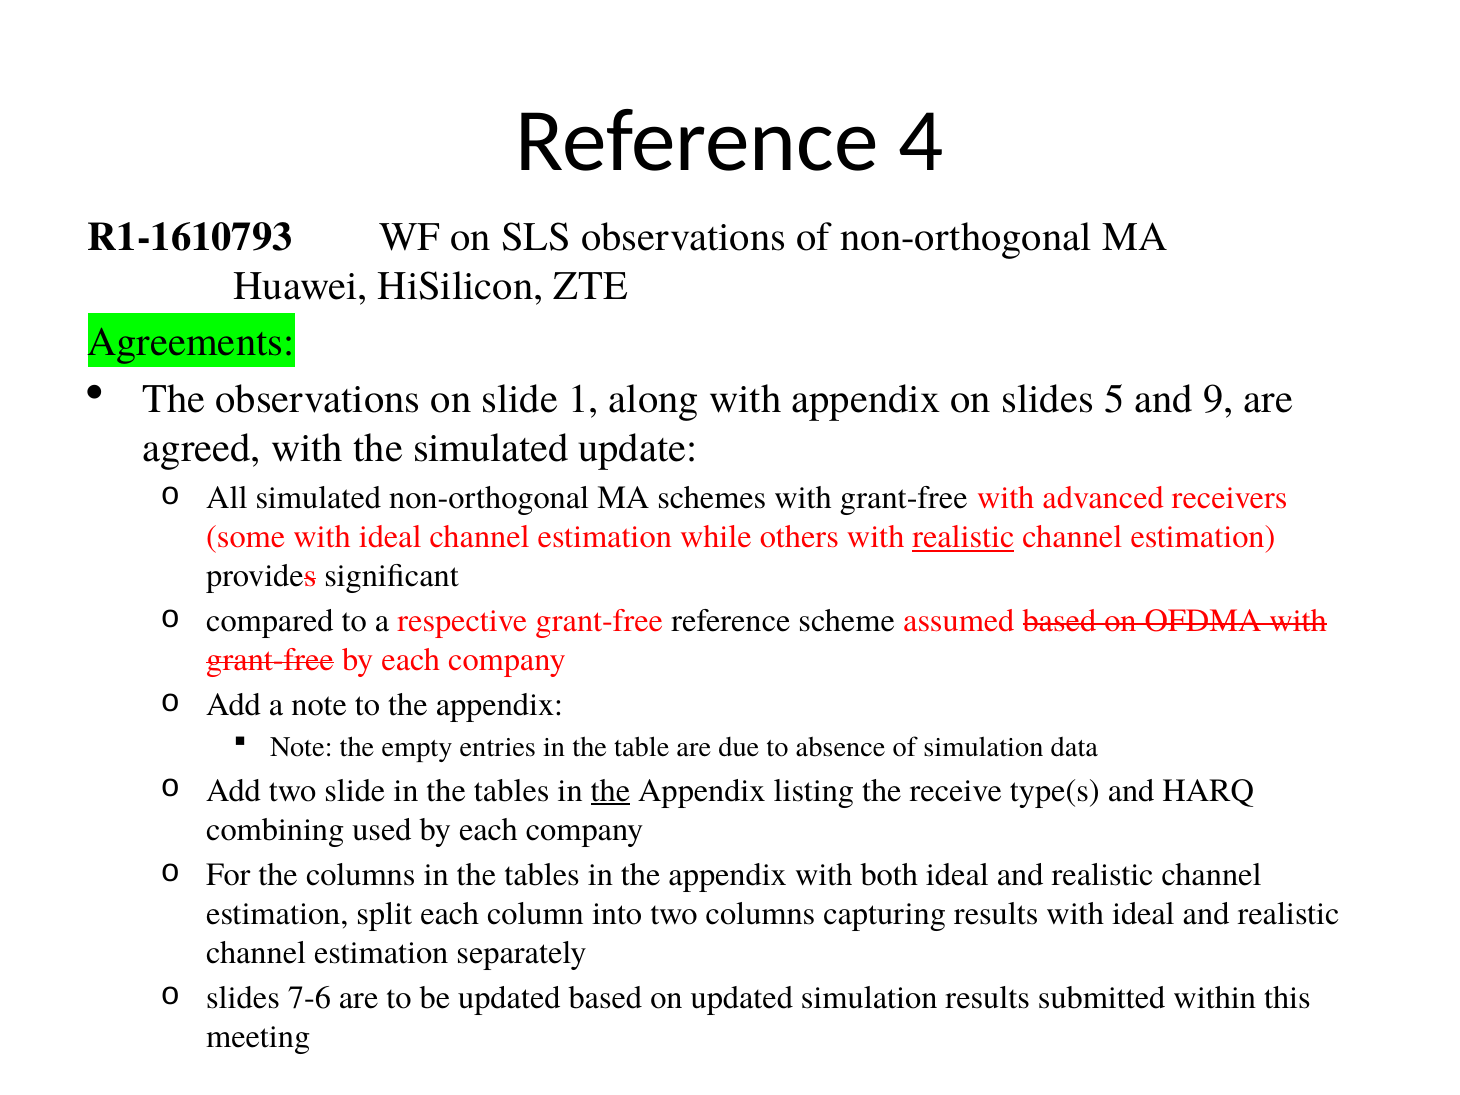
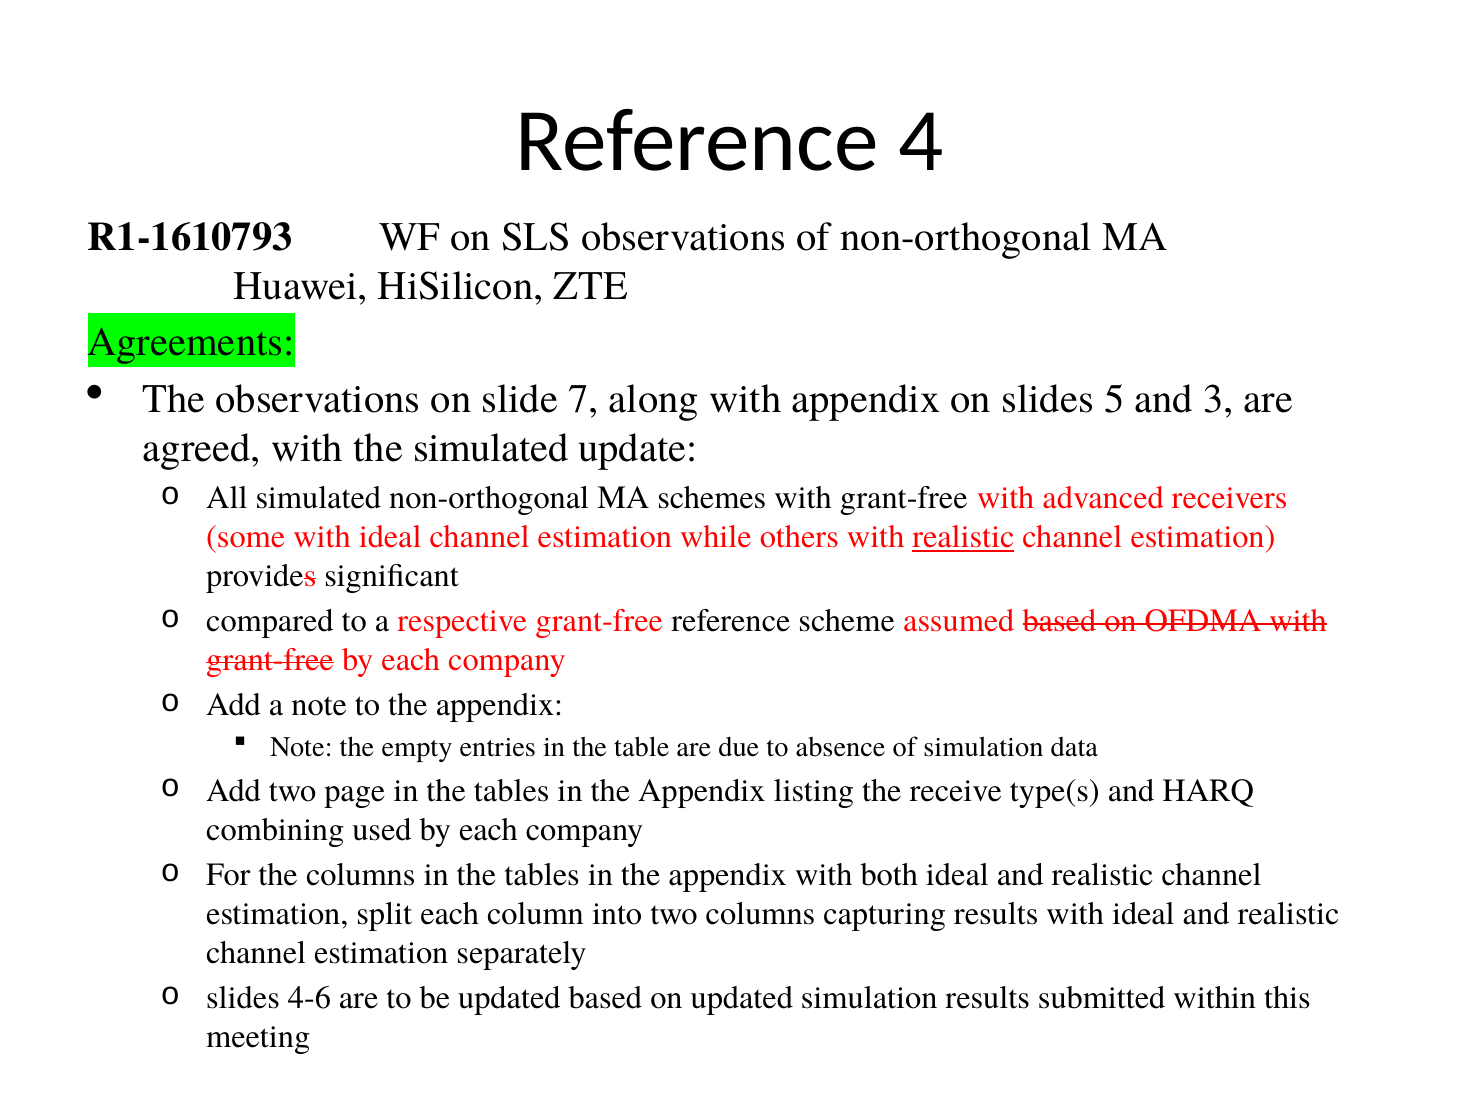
1: 1 -> 7 (584, 399)
9: 9 -> 3 (1219, 399)
two slide: slide -> page (355, 790)
the underline: present -> none (610, 790)
7-6: 7-6 -> 4-6 (309, 998)
